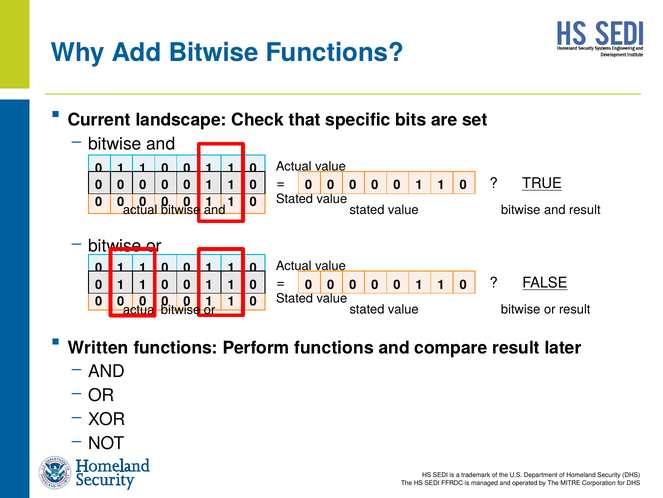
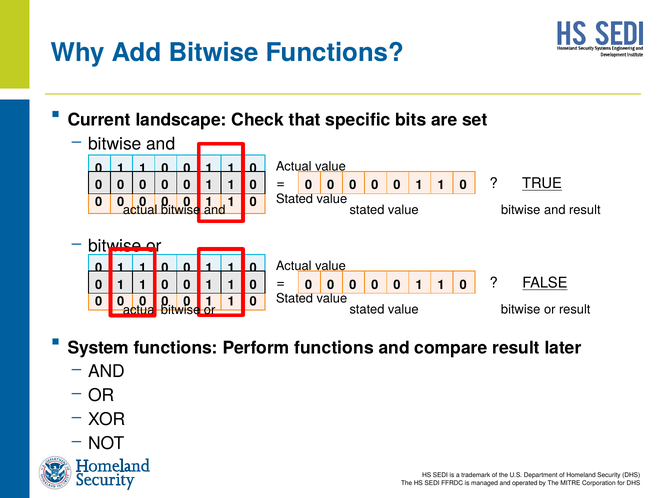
Written: Written -> System (98, 347)
